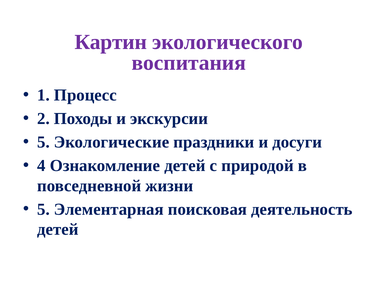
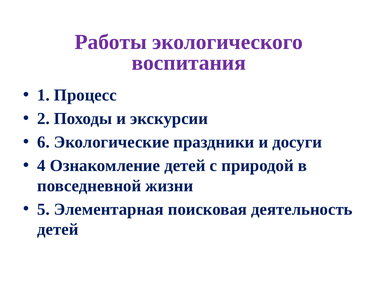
Картин: Картин -> Работы (111, 42)
5: 5 -> 6 (43, 142)
